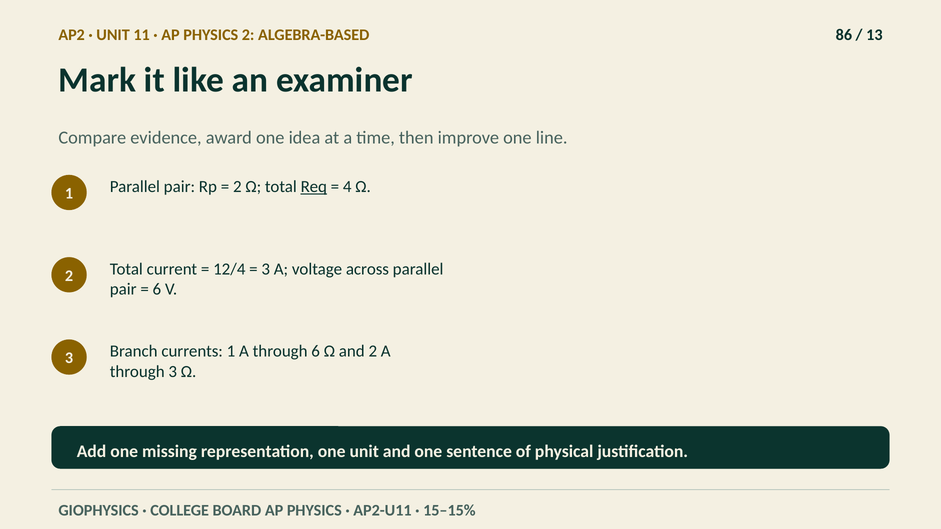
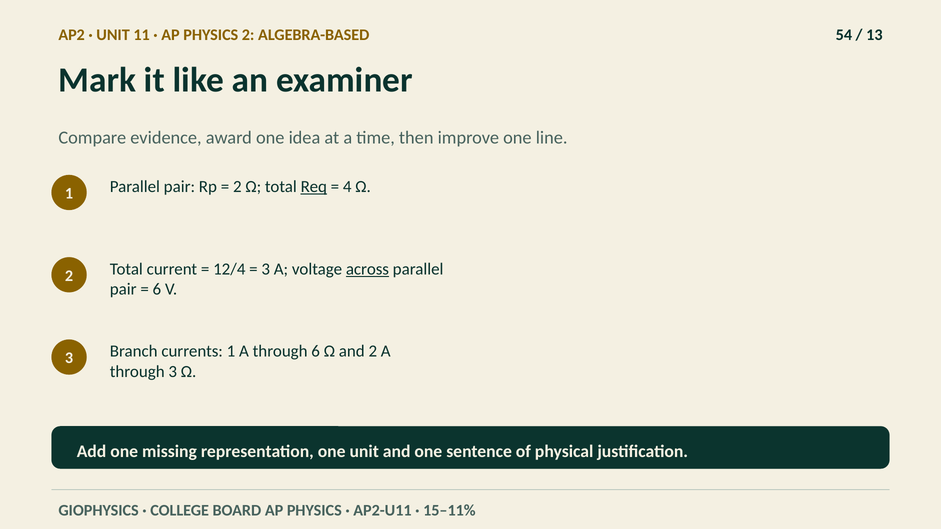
86: 86 -> 54 (844, 35)
across underline: none -> present (367, 269)
15–15%: 15–15% -> 15–11% (449, 511)
